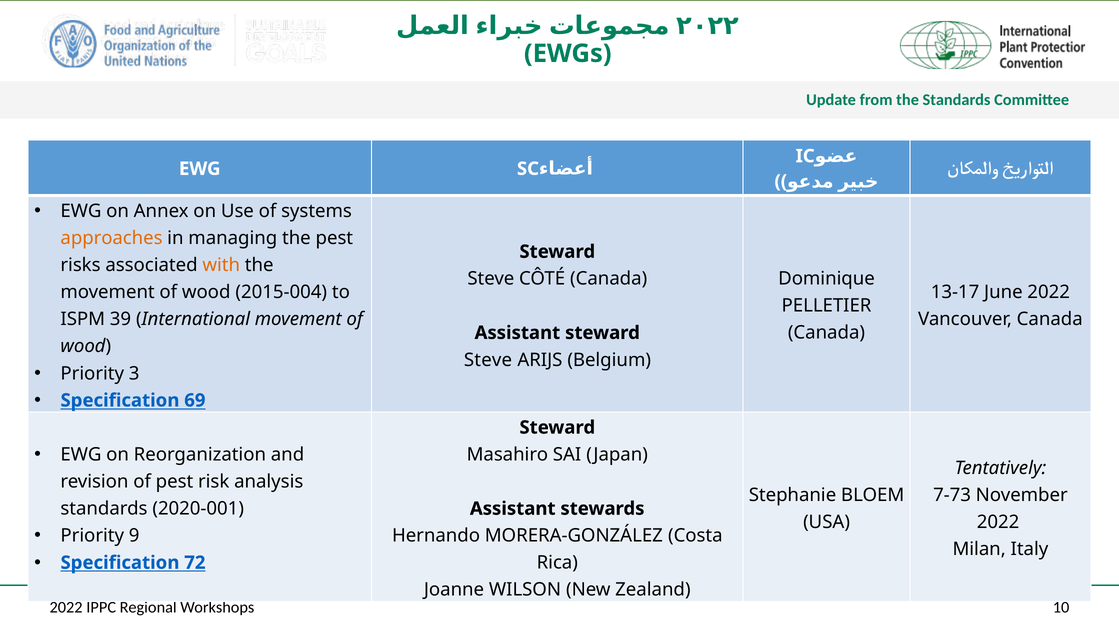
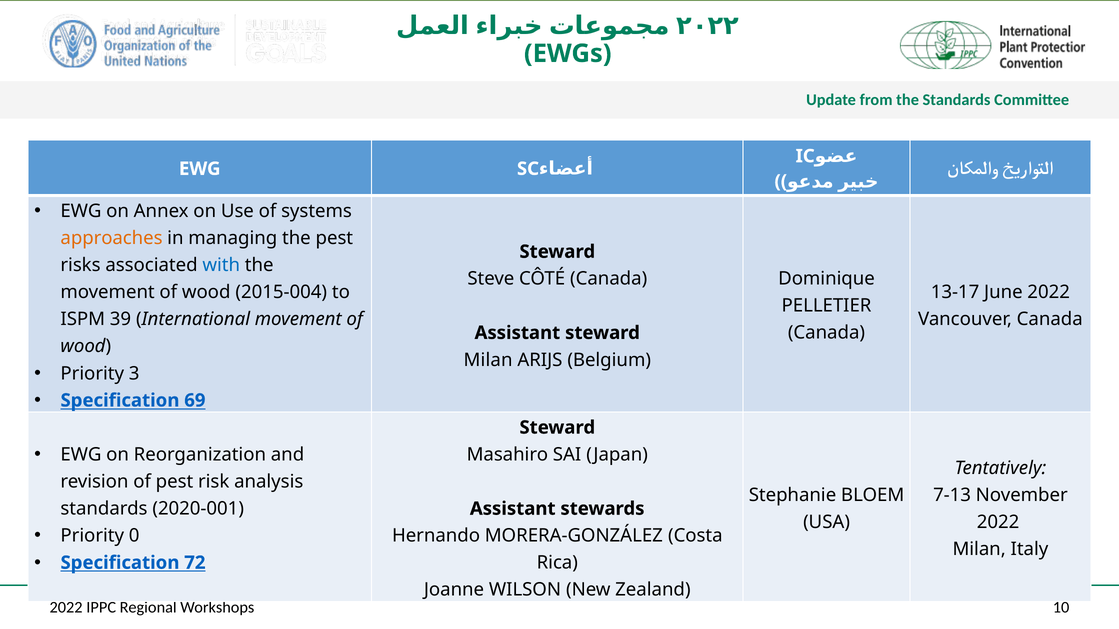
with colour: orange -> blue (221, 265)
Steve: Steve -> Milan (488, 360)
7-73: 7-73 -> 7-13 (952, 495)
9: 9 -> 0 (134, 536)
